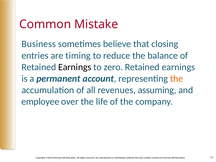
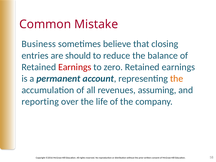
timing: timing -> should (78, 56)
Earnings colour: black -> red (75, 67)
employee: employee -> reporting (40, 102)
